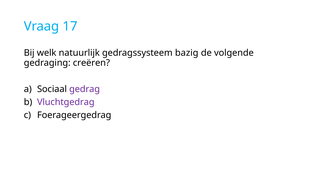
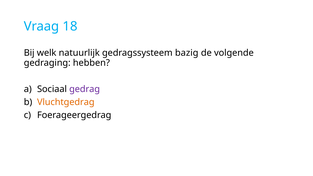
17: 17 -> 18 (70, 26)
creëren: creëren -> hebben (91, 63)
Vluchtgedrag colour: purple -> orange (66, 102)
